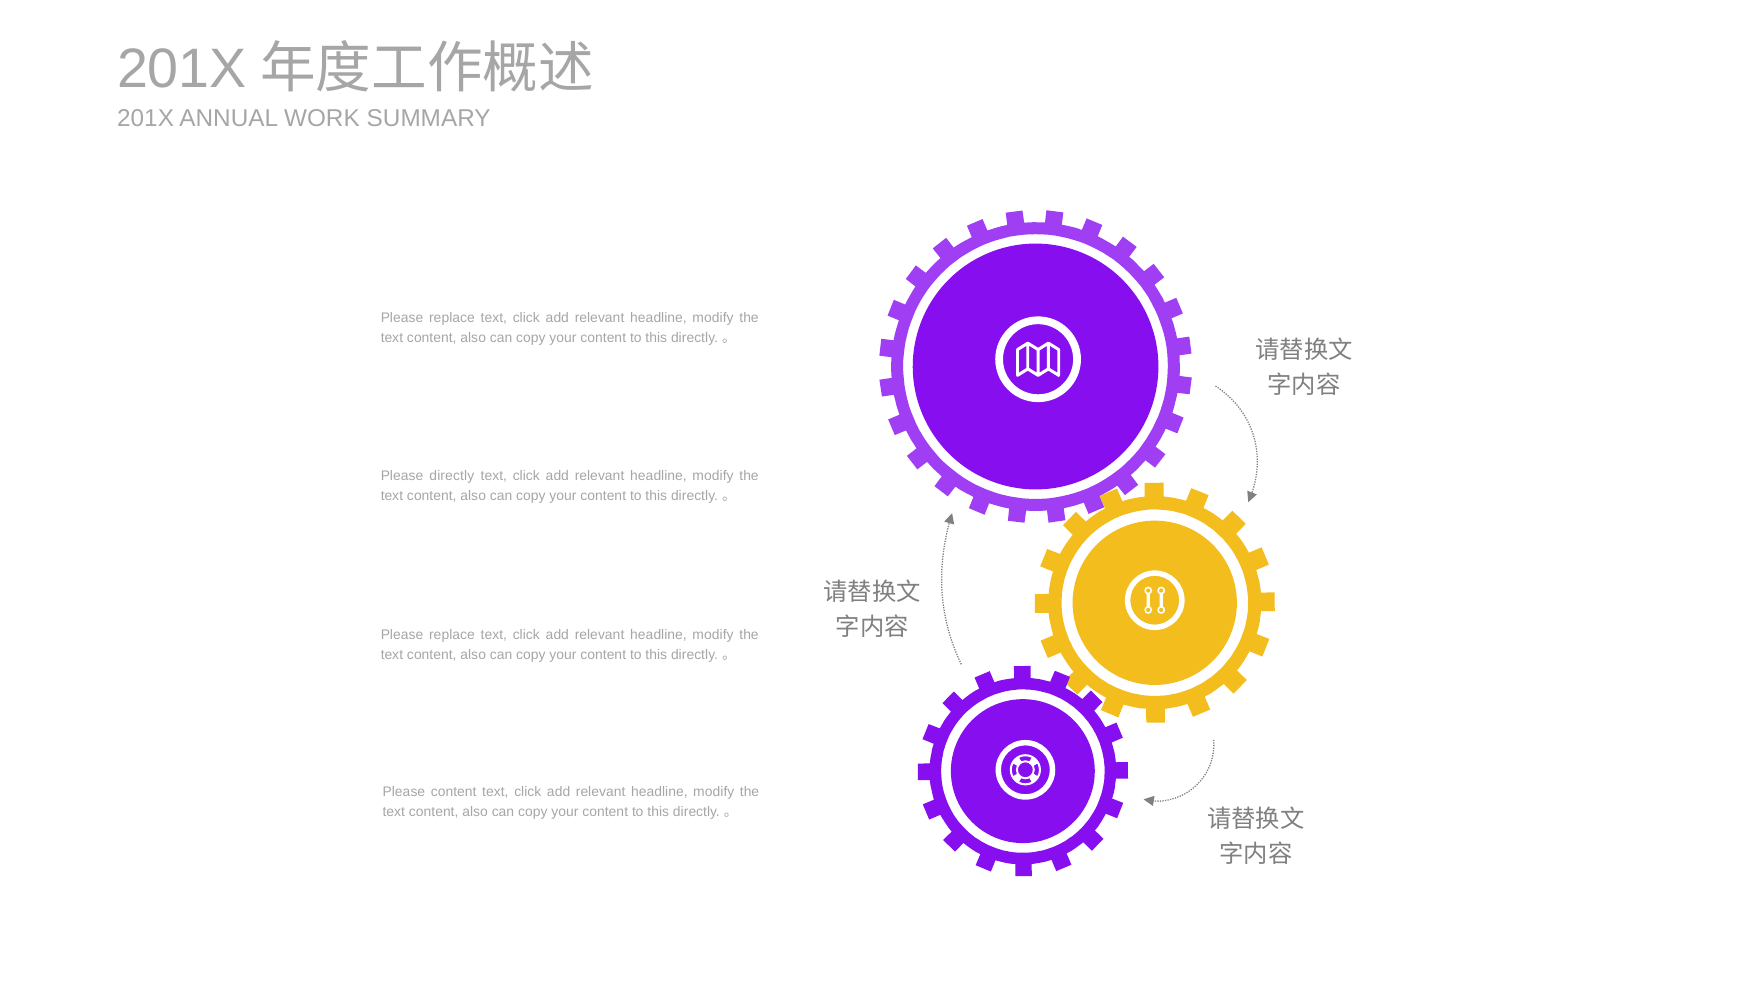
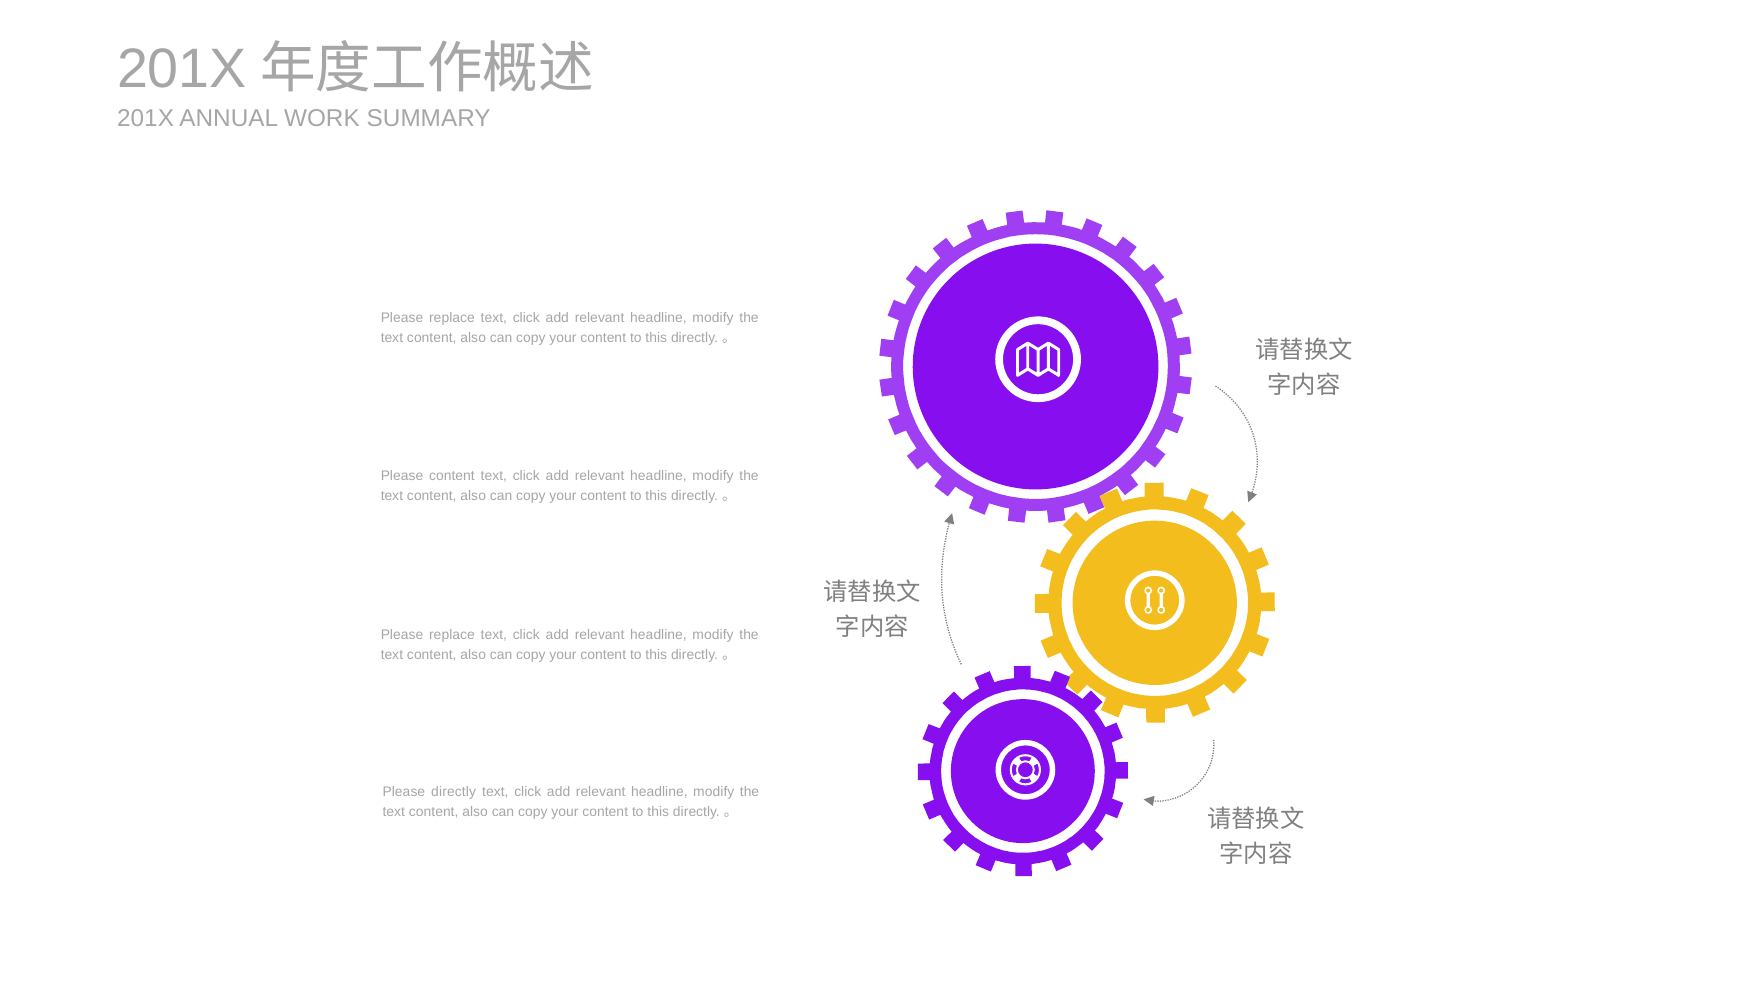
Please directly: directly -> content (452, 476)
Please content: content -> directly (454, 792)
